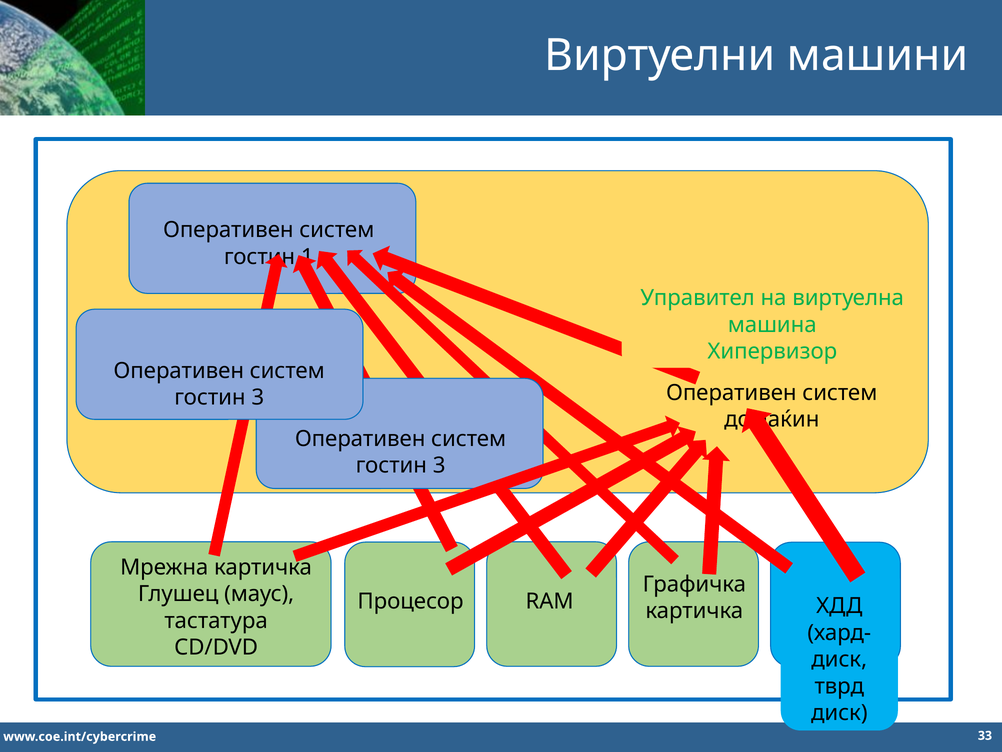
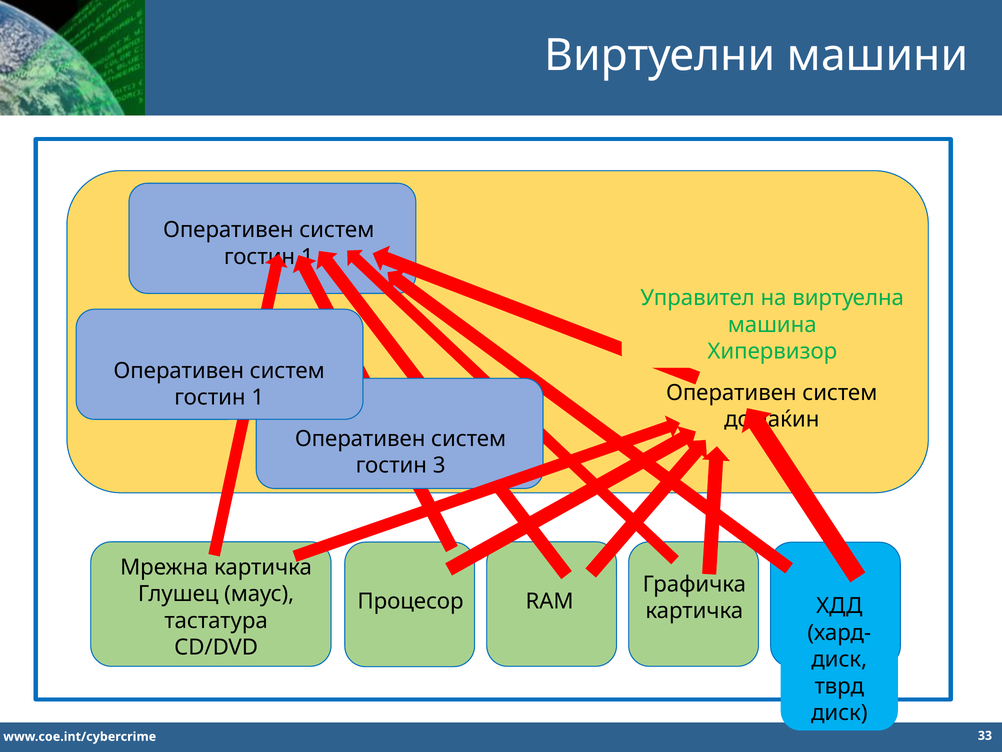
3: 3 -> 1 (258, 397)
